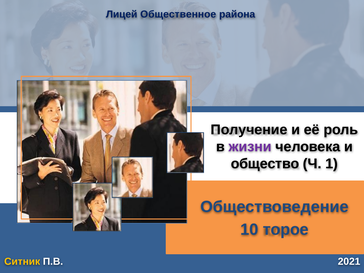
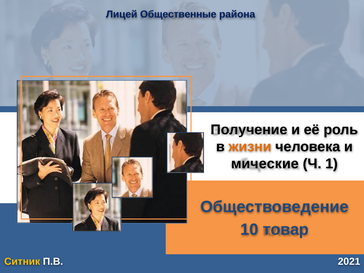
Общественное: Общественное -> Общественные (178, 14)
жизни colour: purple -> orange (250, 147)
общество: общество -> мические (265, 164)
торое: торое -> товар (286, 229)
